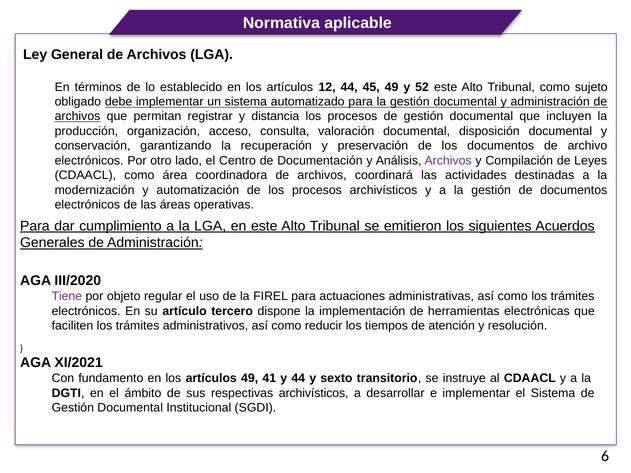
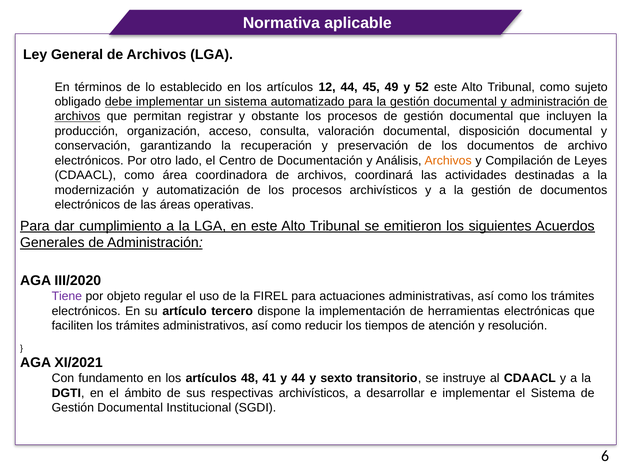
distancia: distancia -> obstante (275, 117)
Archivos colour: purple -> orange (448, 161)
artículos 49: 49 -> 48 (250, 378)
